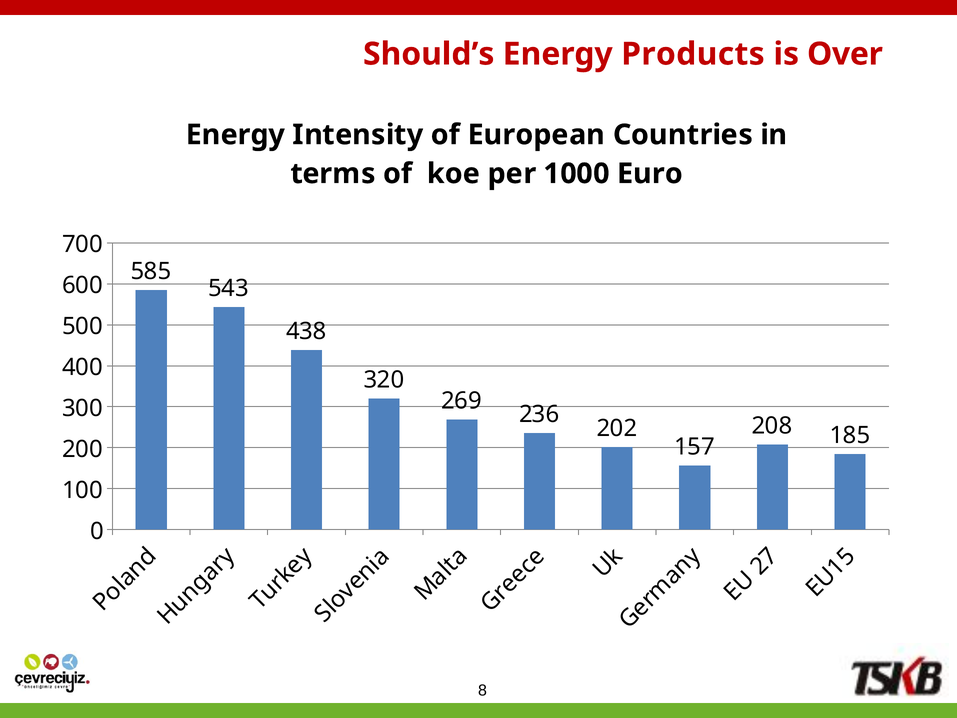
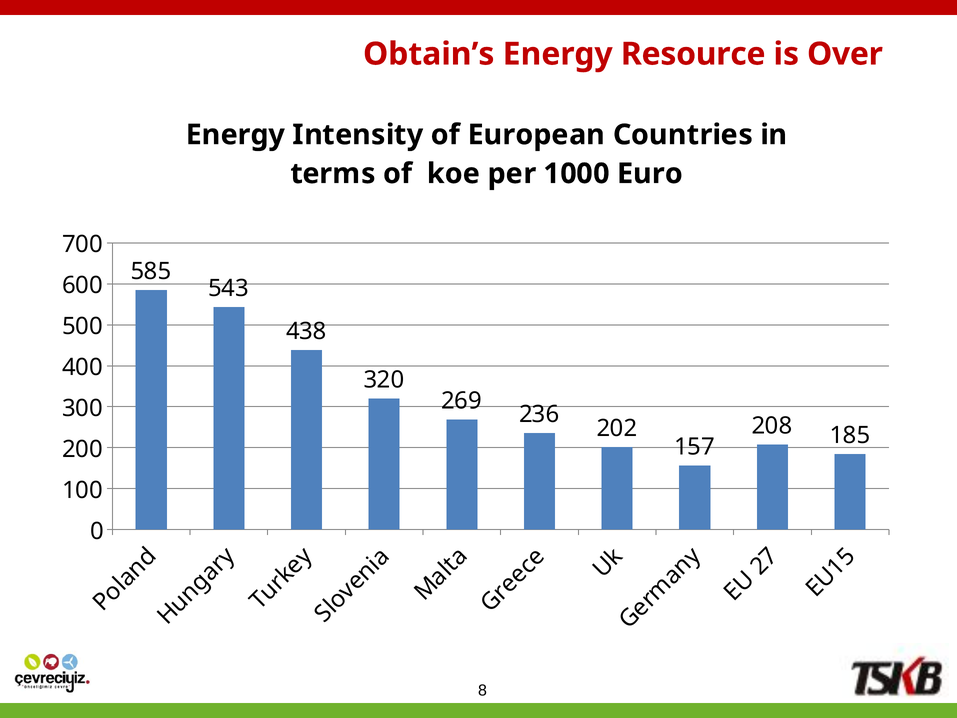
Should’s: Should’s -> Obtain’s (429, 54)
Products: Products -> Resource (693, 54)
